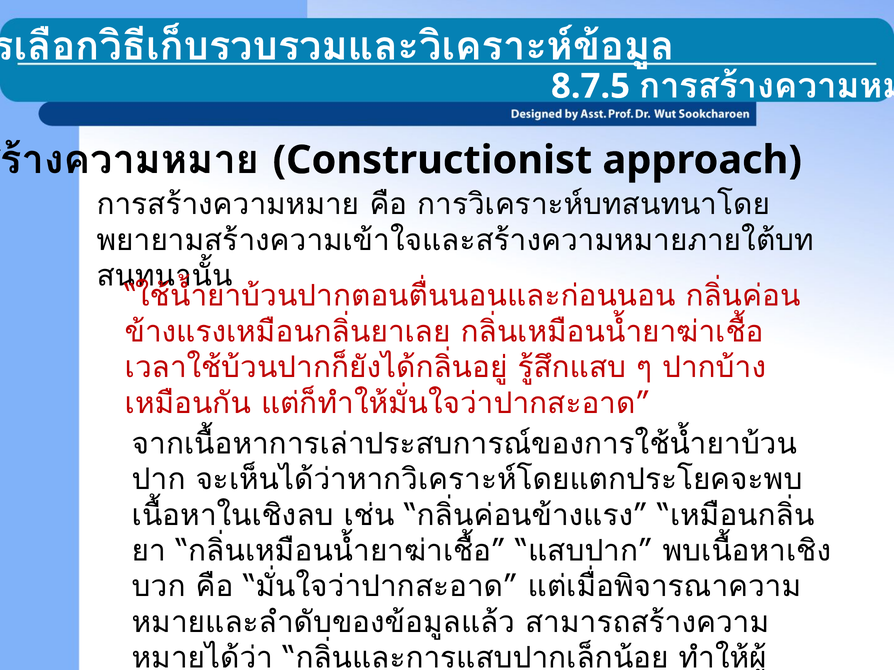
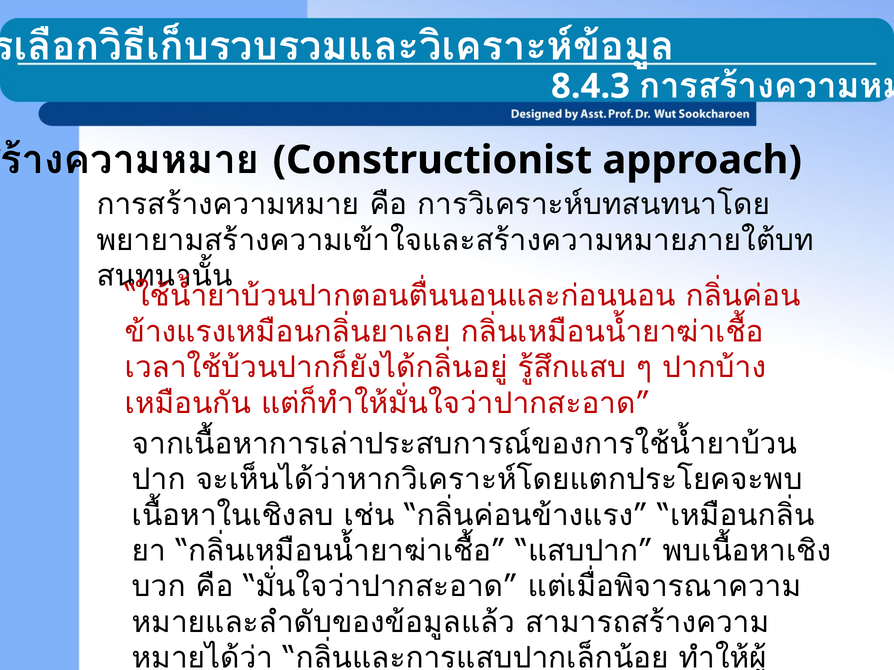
8.7.5: 8.7.5 -> 8.4.3 (590, 86)
